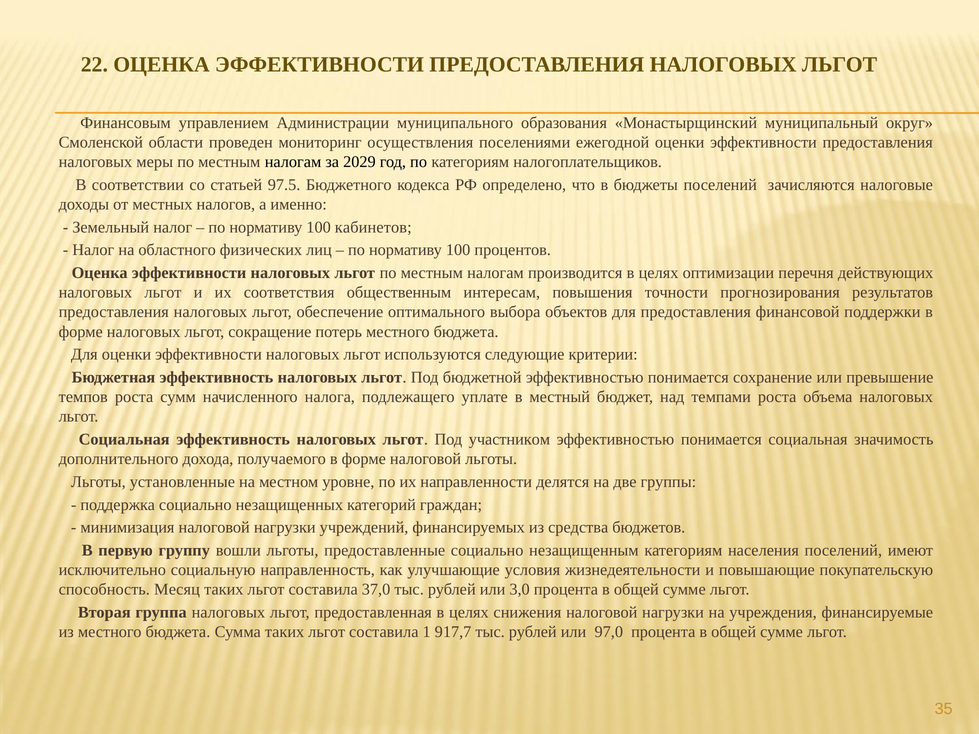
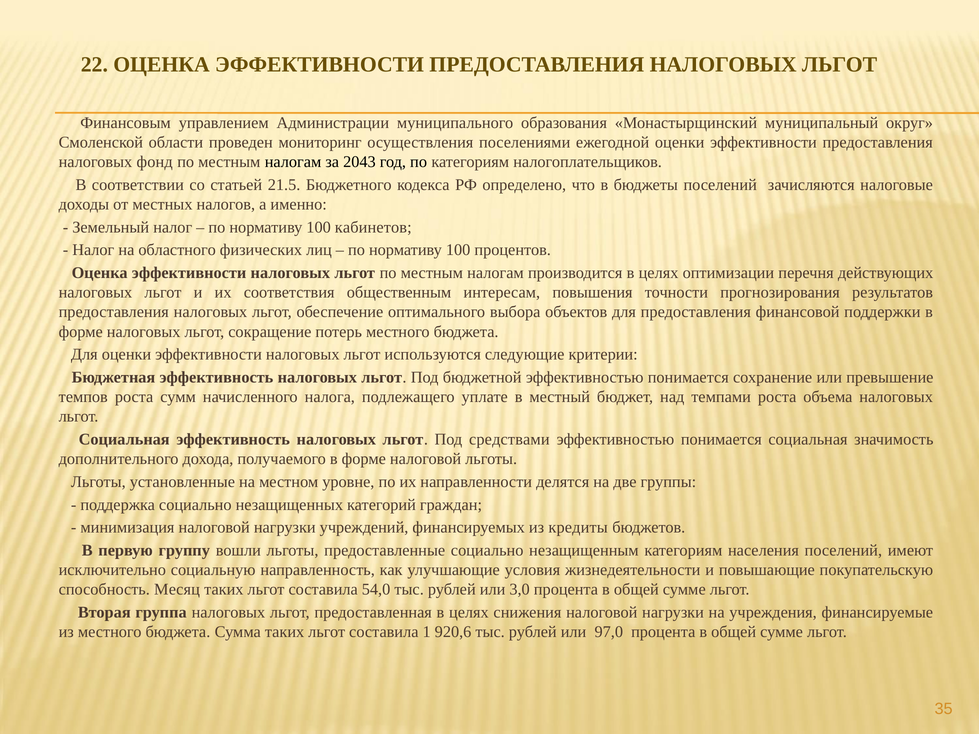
меры: меры -> фонд (155, 162)
2029: 2029 -> 2043 (359, 162)
97.5: 97.5 -> 21.5 (284, 185)
участником: участником -> средствами (509, 440)
средства: средства -> кредиты (578, 528)
37,0: 37,0 -> 54,0 (376, 590)
917,7: 917,7 -> 920,6 (453, 632)
